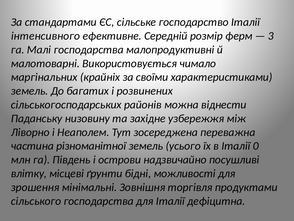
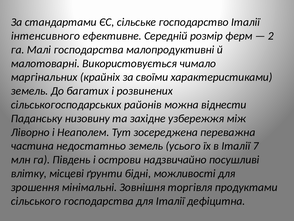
3: 3 -> 2 (271, 36)
різноманітної: різноманітної -> недостатньо (91, 146)
0: 0 -> 7 (256, 146)
